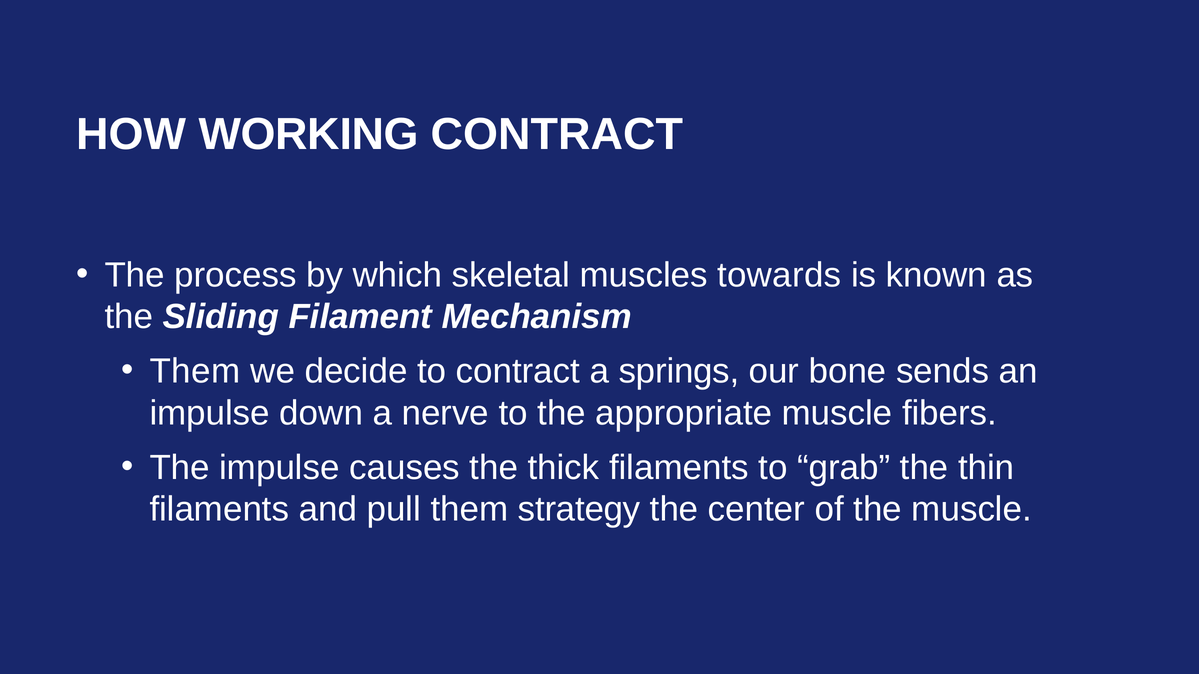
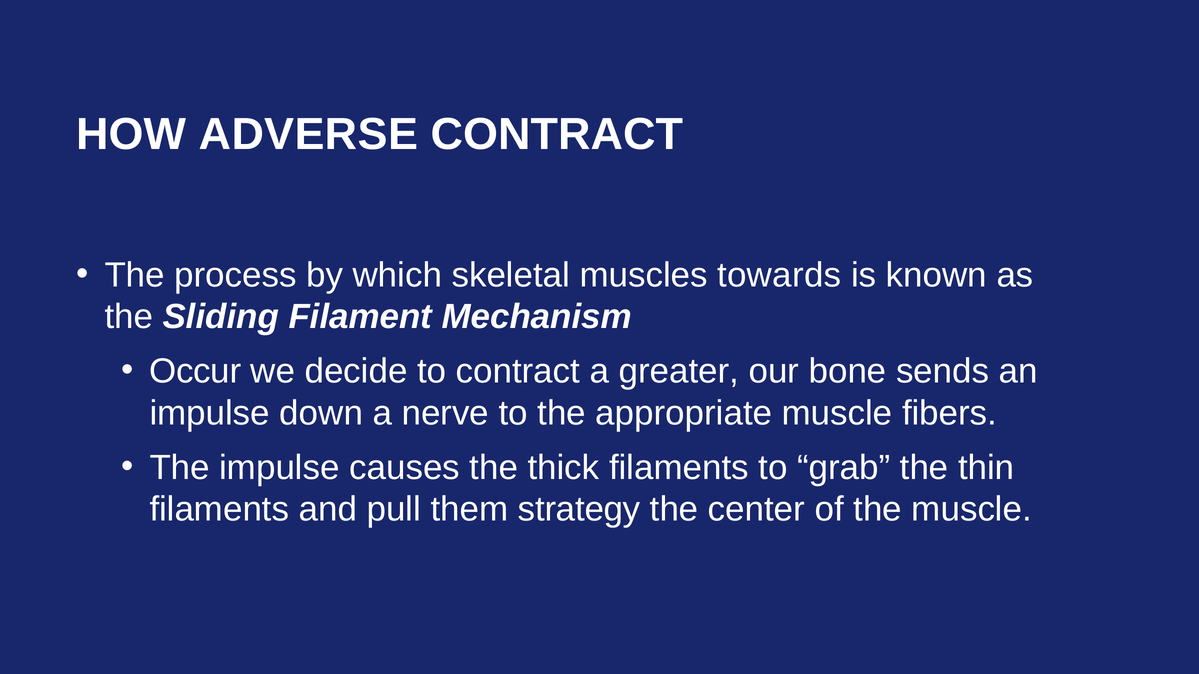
WORKING: WORKING -> ADVERSE (308, 135)
Them: Them -> Occur (195, 372)
springs: springs -> greater (679, 372)
